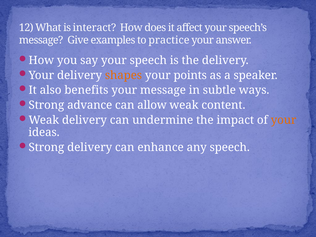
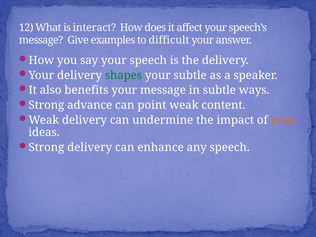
practice: practice -> difficult (169, 40)
shapes colour: orange -> green (123, 75)
your points: points -> subtle (190, 75)
allow: allow -> point (152, 105)
